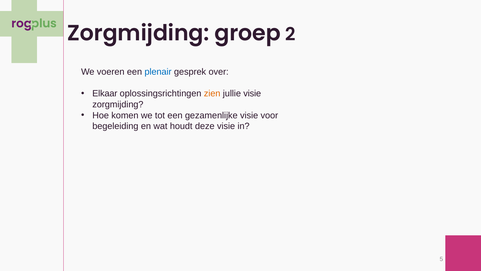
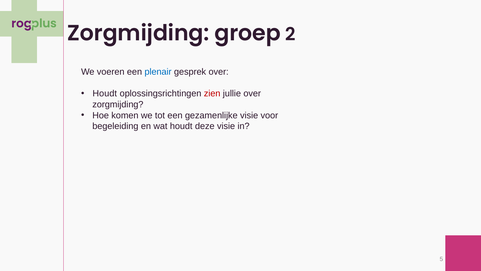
Elkaar: Elkaar -> Houdt (105, 94)
zien colour: orange -> red (212, 94)
jullie visie: visie -> over (252, 94)
